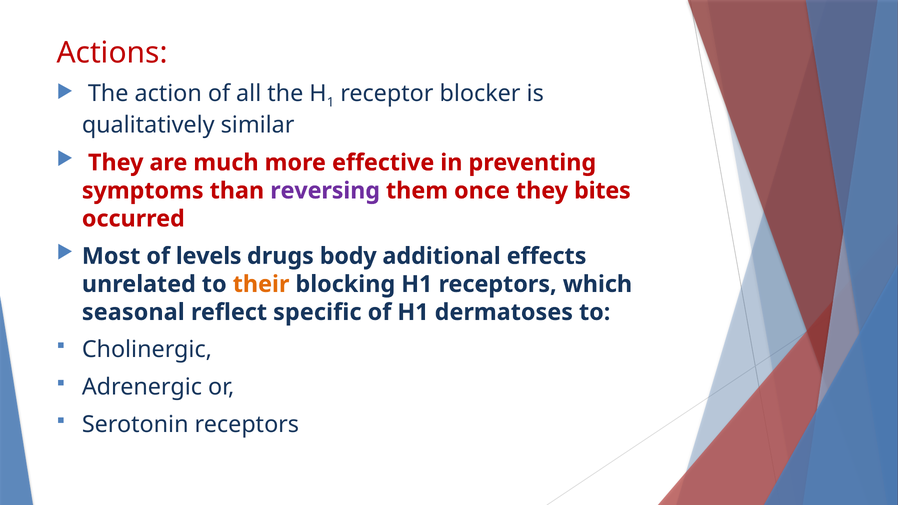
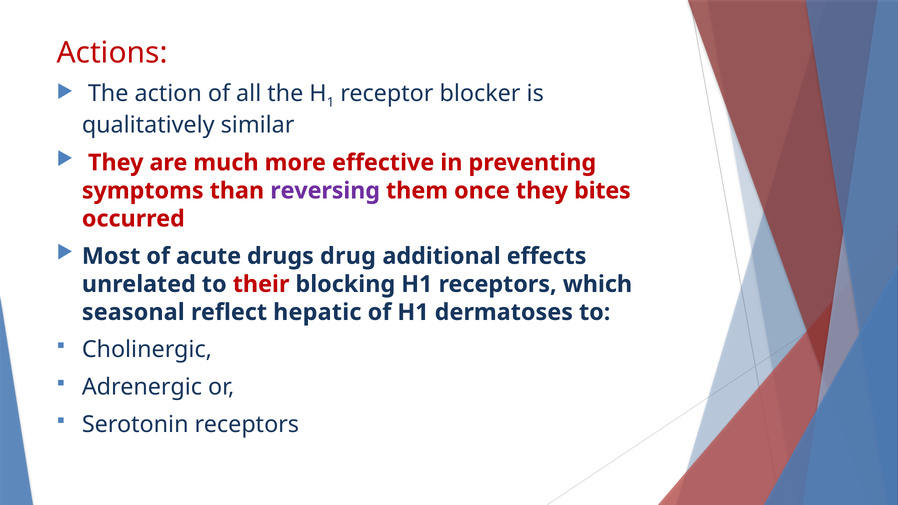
levels: levels -> acute (209, 256)
body: body -> drug (348, 256)
their colour: orange -> red (261, 284)
specific: specific -> hepatic (317, 312)
